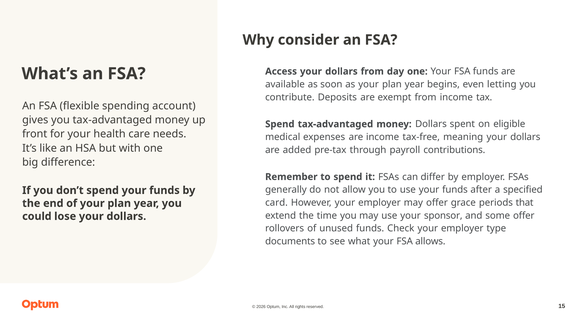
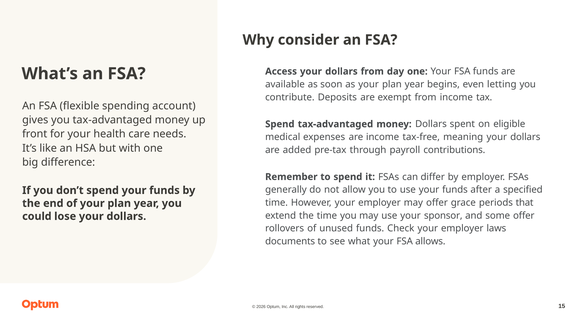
card: card -> time (277, 203)
type: type -> laws (496, 228)
